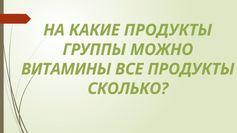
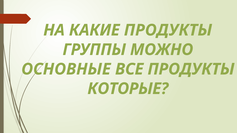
ВИТАМИНЫ: ВИТАМИНЫ -> ОСНОВНЫЕ (66, 69)
СКОЛЬКО: СКОЛЬКО -> КОТОРЫЕ (128, 89)
